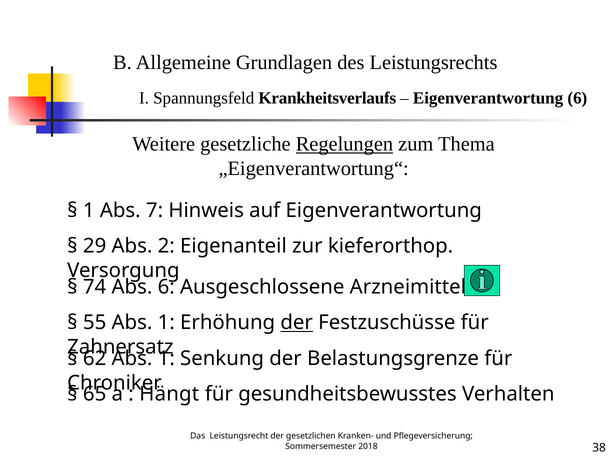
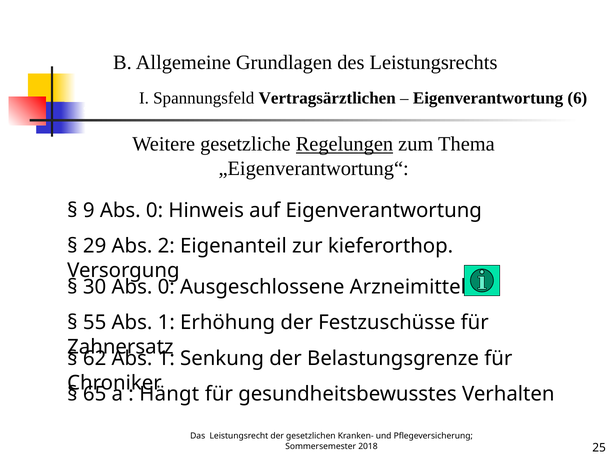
Krankheitsverlaufs: Krankheitsverlaufs -> Vertragsärztlichen (327, 98)
1: 1 -> 9 (89, 210)
7: 7 -> 0 (155, 210)
74: 74 -> 30 (95, 287)
6: 6 -> 0 (166, 287)
der underline: present -> none (297, 323)
38: 38 -> 25 (599, 448)
